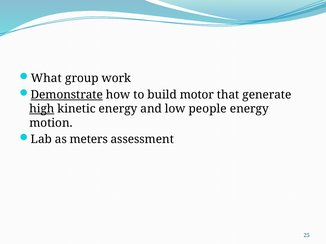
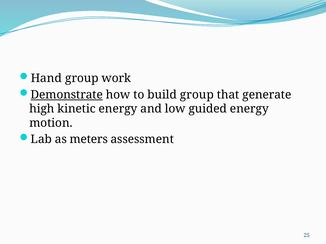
What: What -> Hand (46, 78)
build motor: motor -> group (197, 95)
high underline: present -> none (42, 109)
people: people -> guided (208, 109)
